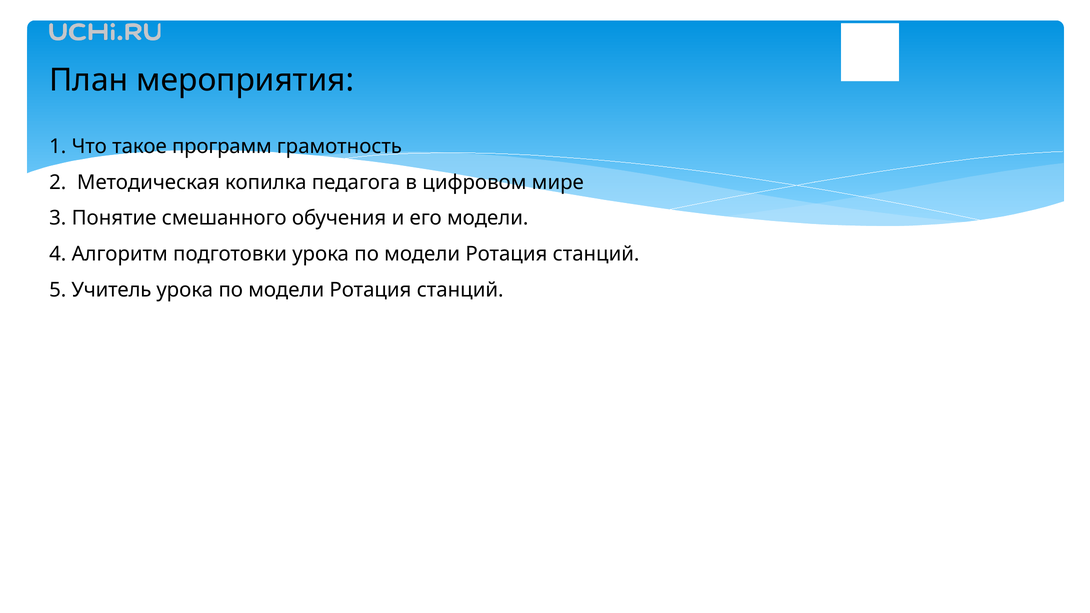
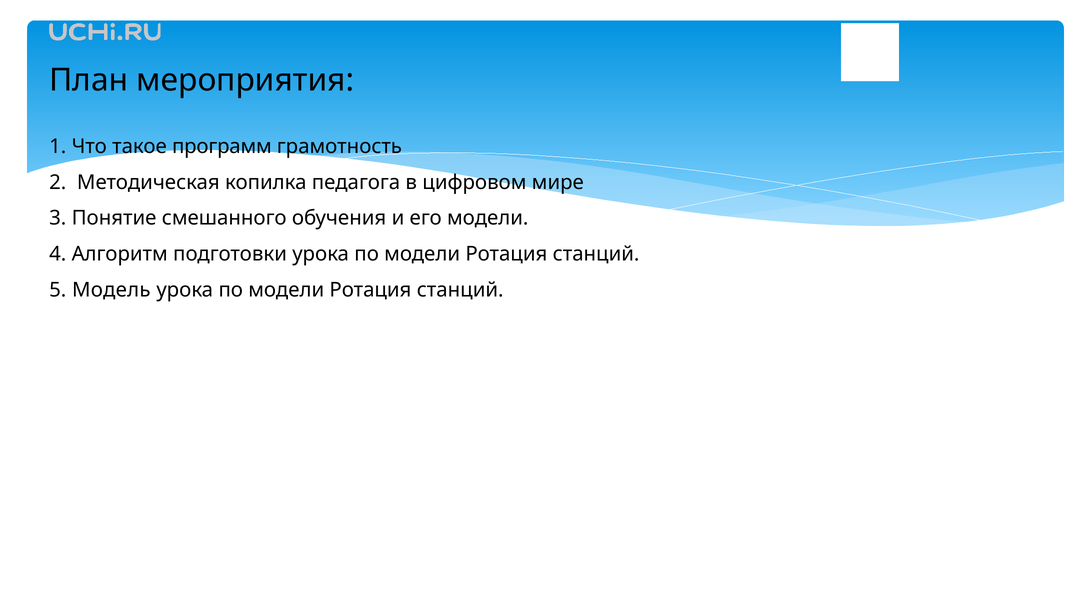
Учитель: Учитель -> Модель (111, 290)
